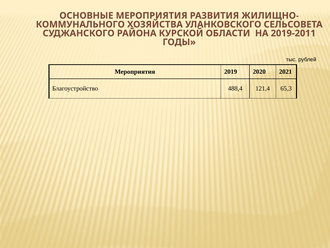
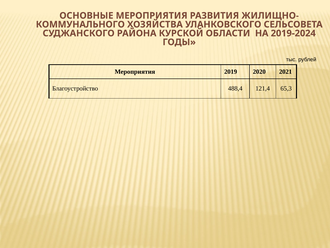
2019-2011: 2019-2011 -> 2019-2024 (293, 33)
